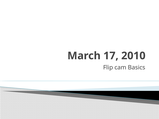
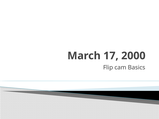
2010: 2010 -> 2000 (133, 56)
